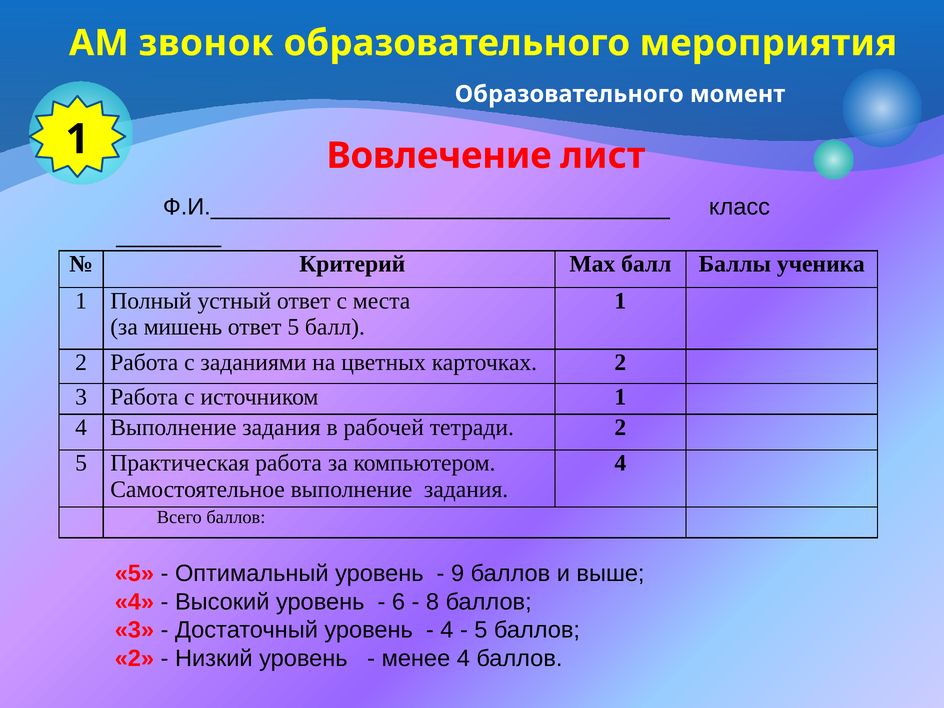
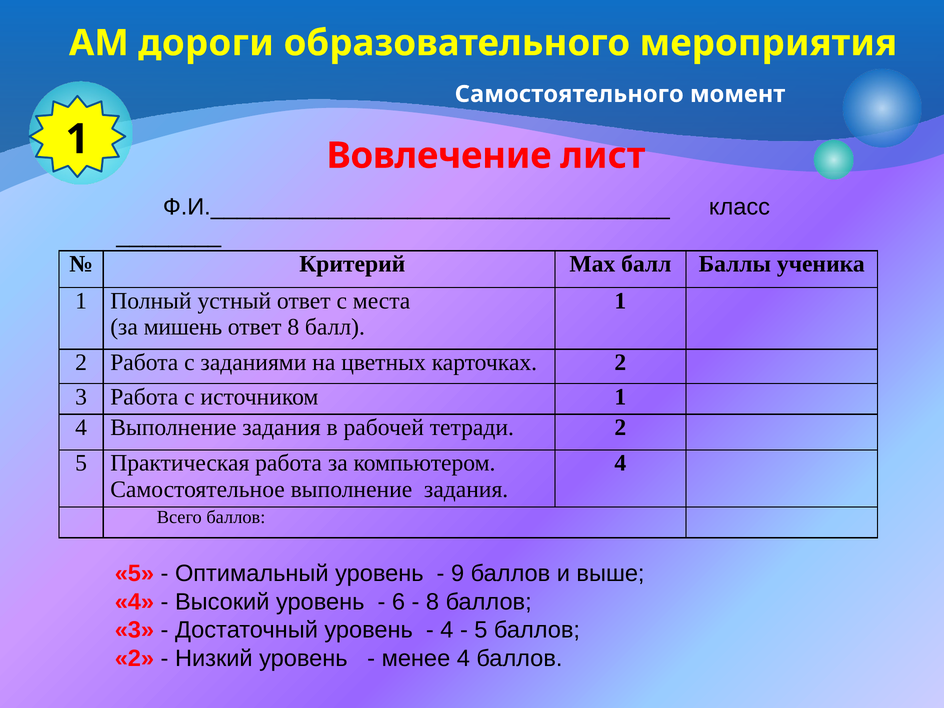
звонок: звонок -> дороги (206, 43)
Образовательного: Образовательного -> Самостоятельного (569, 94)
ответ 5: 5 -> 8 (293, 327)
